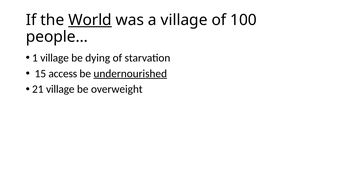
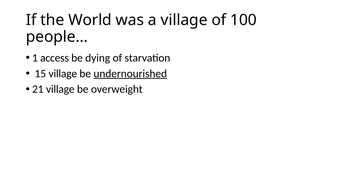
World underline: present -> none (90, 20)
1 village: village -> access (55, 58)
15 access: access -> village (63, 74)
